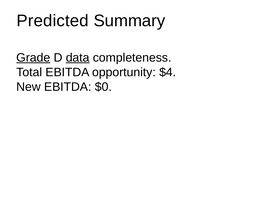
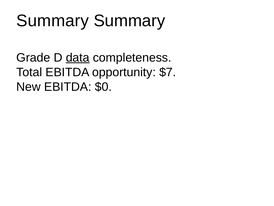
Predicted: Predicted -> Summary (53, 21)
Grade underline: present -> none (33, 57)
$4: $4 -> $7 (168, 72)
